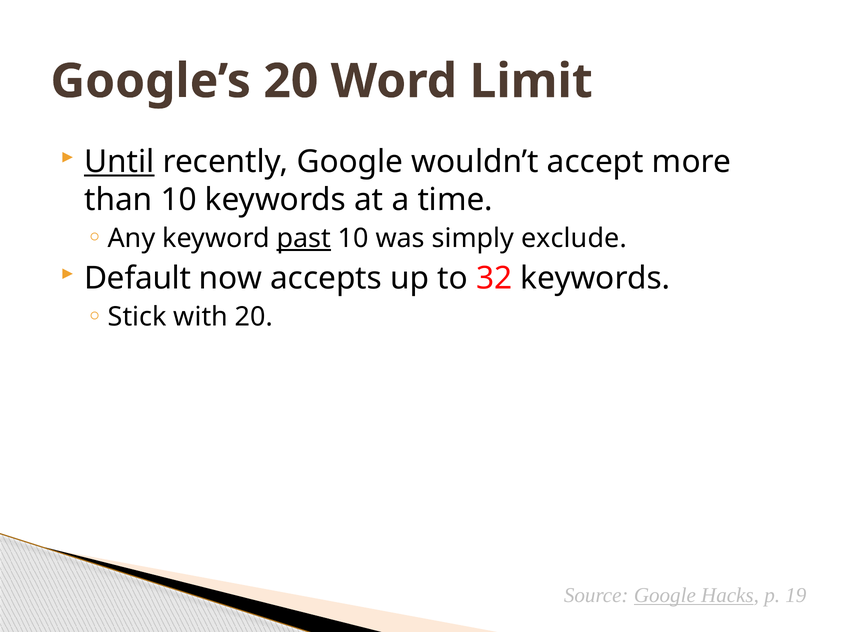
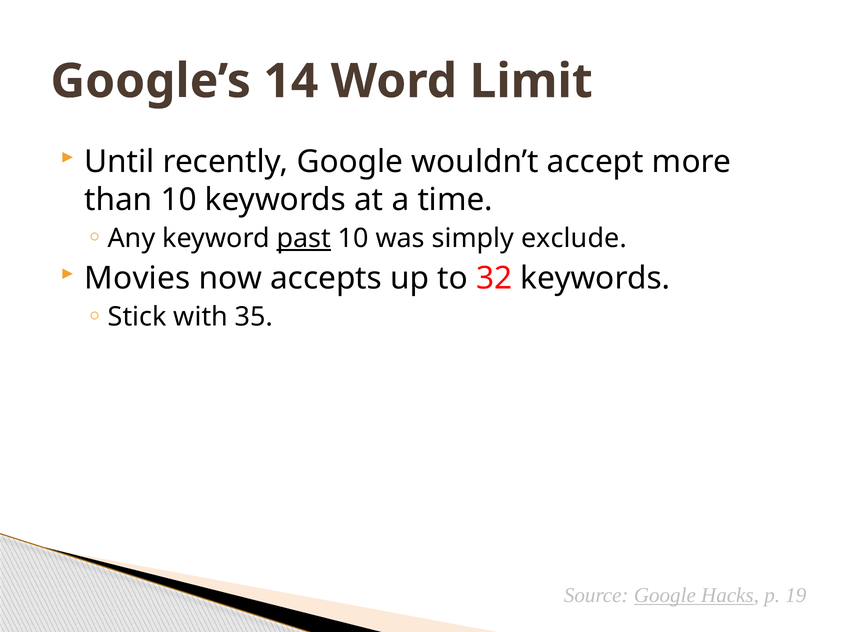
Google’s 20: 20 -> 14 (291, 81)
Until underline: present -> none (119, 162)
Default: Default -> Movies (137, 279)
with 20: 20 -> 35 (254, 317)
